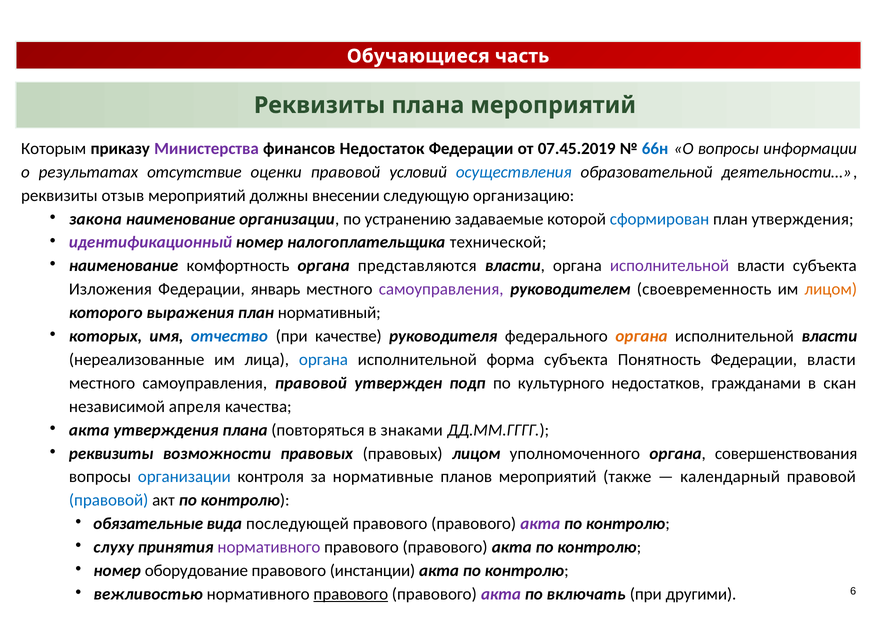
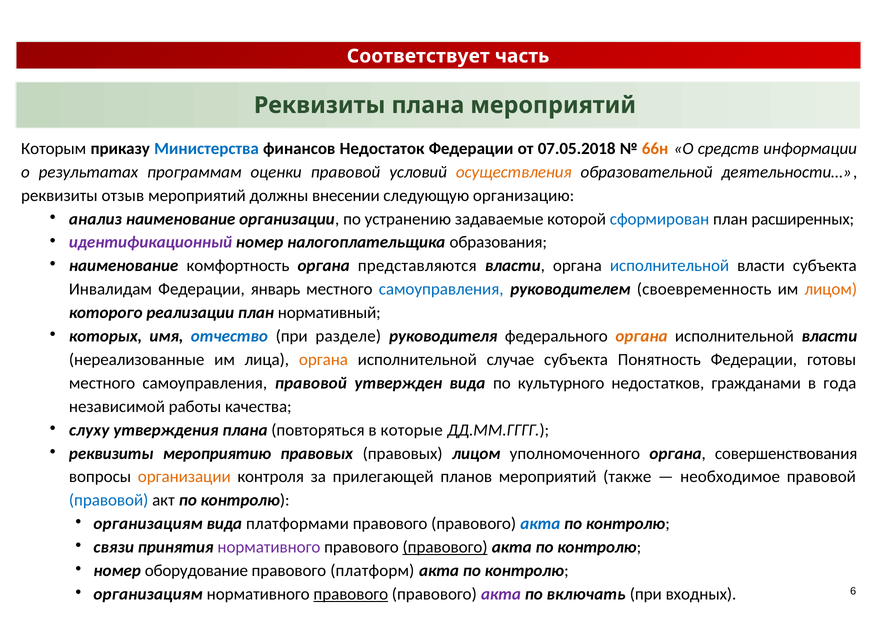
Обучающиеся: Обучающиеся -> Соответствует (418, 56)
Министерства colour: purple -> blue (206, 149)
07.45.2019: 07.45.2019 -> 07.05.2018 (577, 149)
66н colour: blue -> orange (655, 149)
О вопросы: вопросы -> средств (728, 149)
отсутствие: отсутствие -> программам (194, 172)
осуществления colour: blue -> orange (514, 172)
закона: закона -> анализ (95, 219)
план утверждения: утверждения -> расширенных (803, 219)
технической: технической -> образования (498, 243)
исполнительной colour: purple -> blue (670, 266)
Изложения: Изложения -> Инвалидам (110, 290)
самоуправления colour: purple -> blue (441, 290)
выражения: выражения -> реализации (190, 313)
качестве: качестве -> разделе (348, 336)
органа colour: blue -> orange (323, 360)
форма: форма -> случае (510, 360)
Федерации власти: власти -> готовы (832, 360)
утвержден подп: подп -> вида (467, 383)
скан: скан -> года (840, 383)
апреля: апреля -> работы (195, 407)
акта: акта -> слуху (89, 430)
знаками: знаками -> которые (412, 430)
возможности: возможности -> мероприятию (217, 454)
организации colour: blue -> orange (184, 477)
нормативные: нормативные -> прилегающей (383, 477)
календарный: календарный -> необходимое (730, 477)
обязательные: обязательные -> организациям (148, 524)
последующей: последующей -> платформами (297, 524)
акта colour: purple -> blue (540, 524)
слуху: слуху -> связи (114, 548)
правового underline: none -> present (445, 548)
инстанции: инстанции -> платформ (372, 571)
вежливостью: вежливостью -> организациям (148, 595)
другими: другими -> входных (701, 595)
